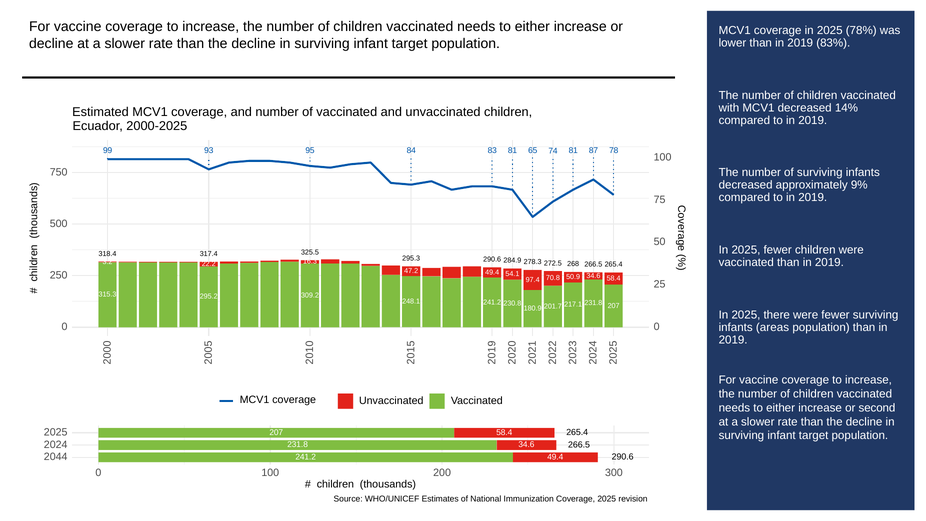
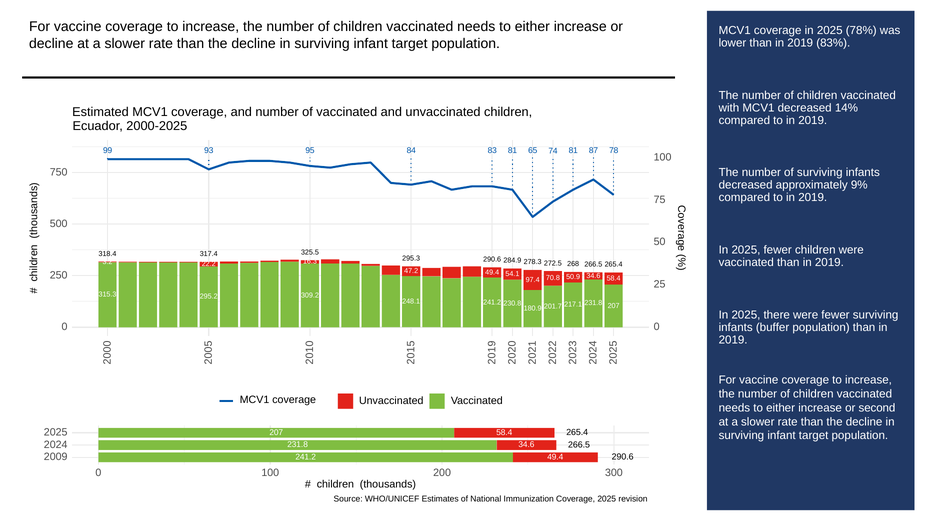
areas: areas -> buffer (773, 327)
2044: 2044 -> 2009 (56, 457)
